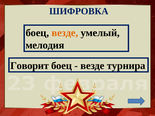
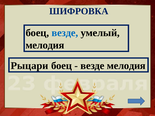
везде colour: orange -> blue (65, 33)
Говорит: Говорит -> Рыцари (29, 66)
везде турнира: турнира -> мелодия (126, 66)
